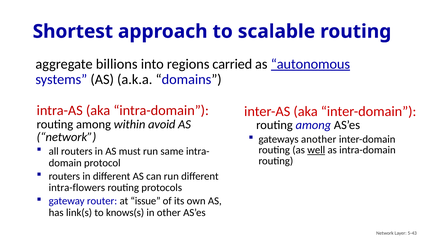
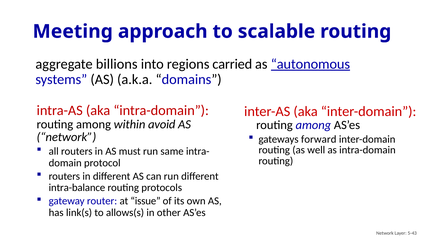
Shortest: Shortest -> Meeting (73, 31)
another: another -> forward (319, 139)
well underline: present -> none (316, 150)
intra-flowers: intra-flowers -> intra-balance (77, 188)
knows(s: knows(s -> allows(s (125, 212)
